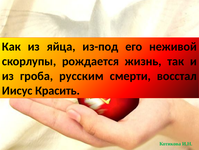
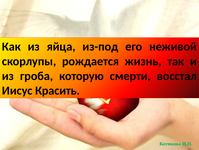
русским: русским -> которую (81, 76)
